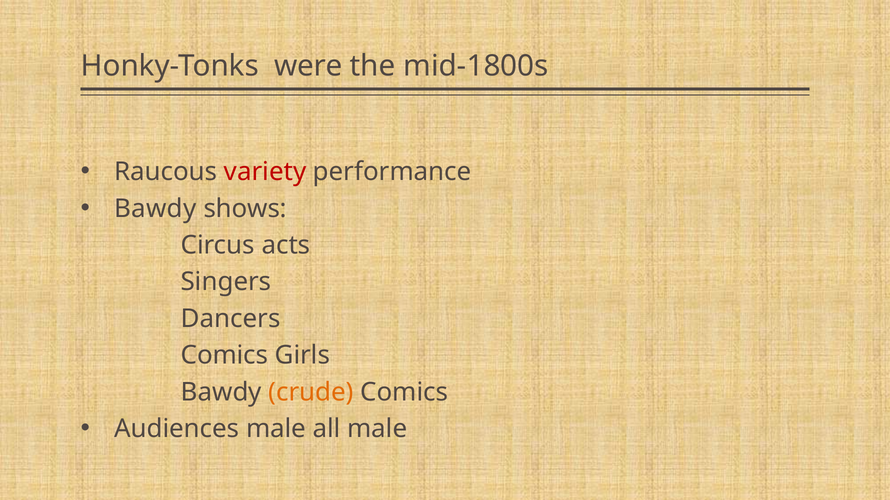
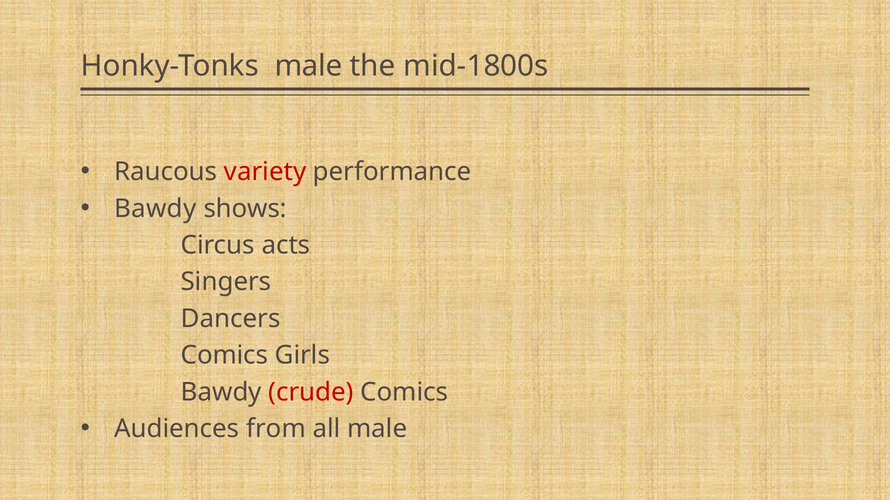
Honky-Tonks were: were -> male (308, 66)
crude colour: orange -> red (311, 392)
Audiences male: male -> from (276, 429)
